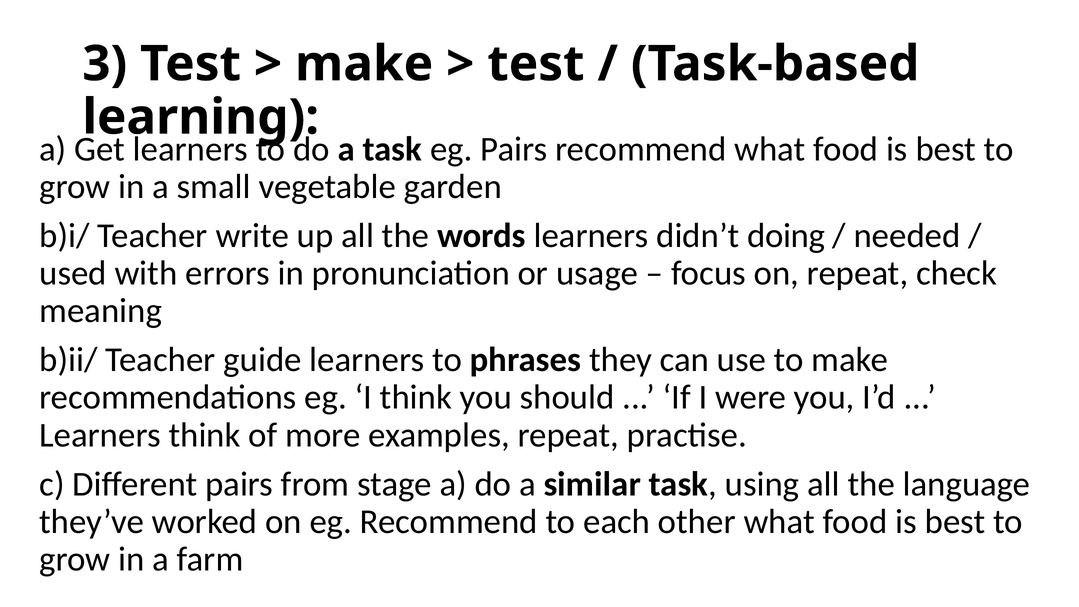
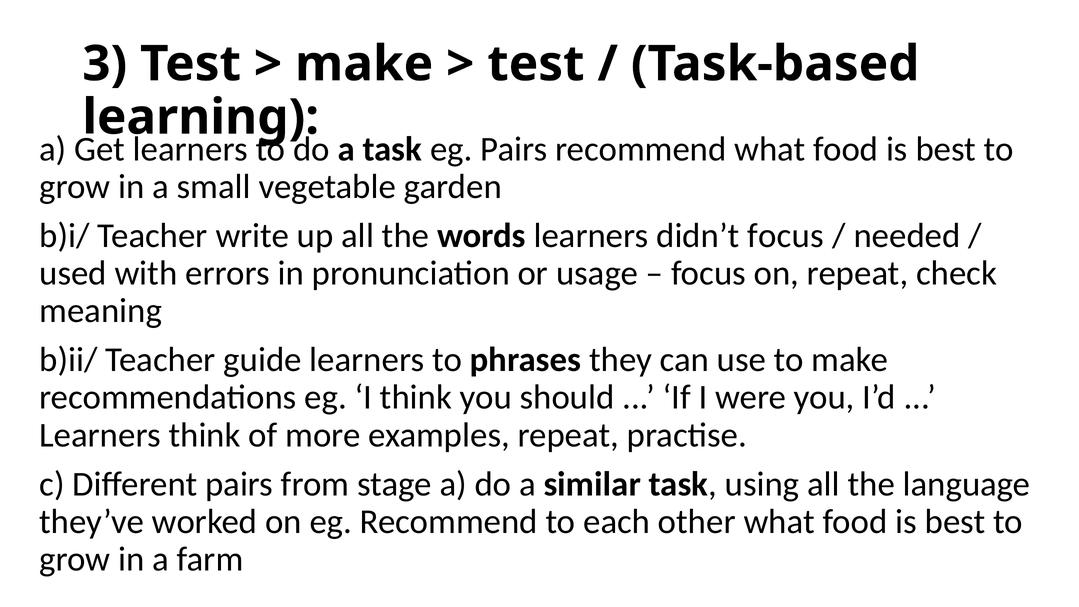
didn’t doing: doing -> focus (786, 236)
